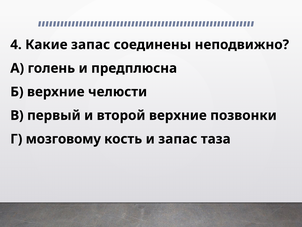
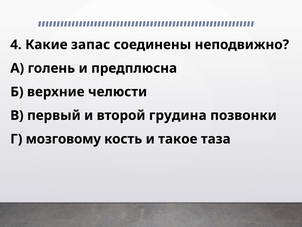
второй верхние: верхние -> грудина (178, 115)
и запас: запас -> такое (178, 139)
